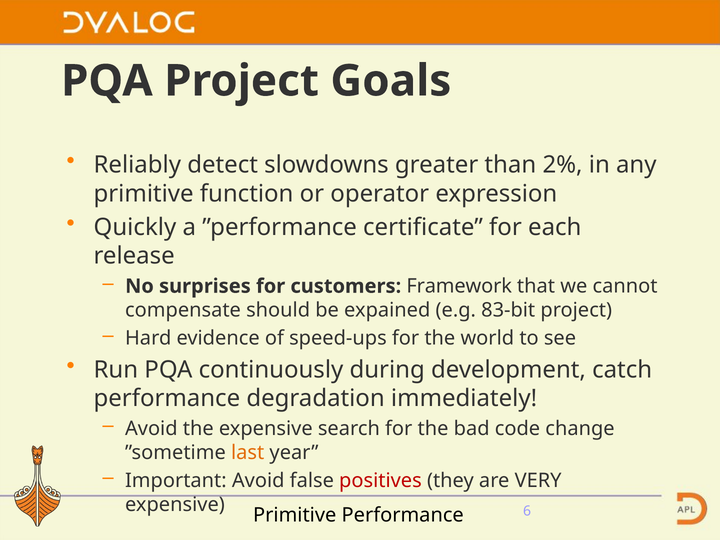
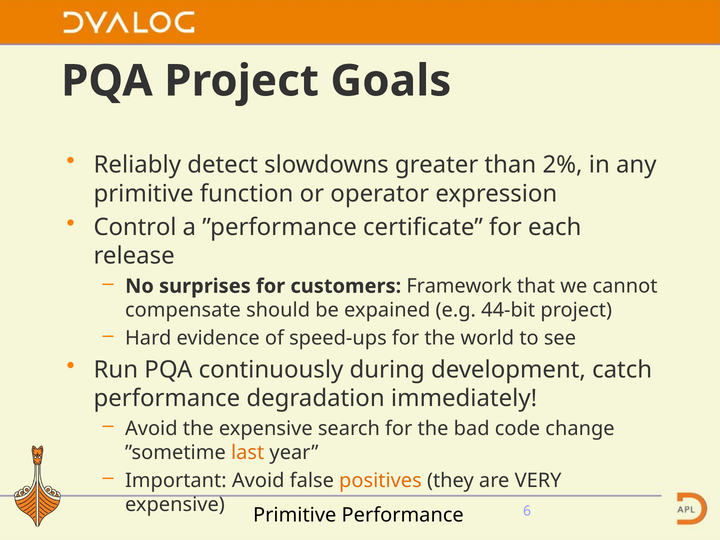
Quickly: Quickly -> Control (135, 227)
83-bit: 83-bit -> 44-bit (508, 310)
positives colour: red -> orange (380, 481)
